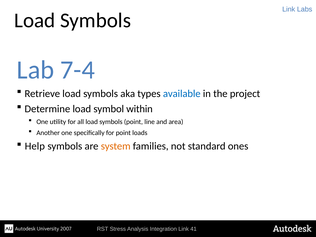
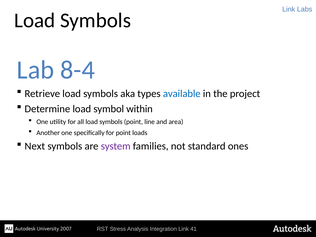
7-4: 7-4 -> 8-4 (77, 70)
Help: Help -> Next (35, 146)
system colour: orange -> purple (116, 146)
